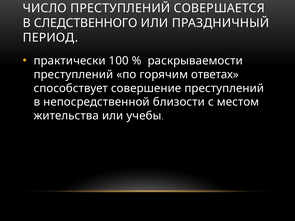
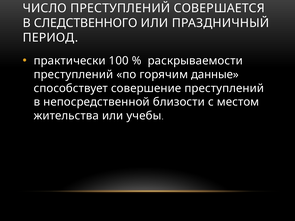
ответах: ответах -> данные (215, 75)
